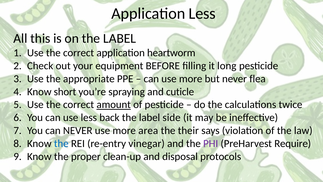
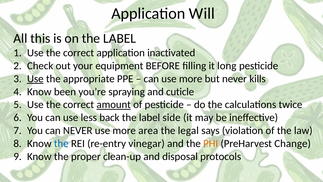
Application Less: Less -> Will (202, 14)
heartworm: heartworm -> inactivated (171, 53)
Use underline: none -> present (35, 79)
flea: flea -> kills (258, 79)
short: short -> been (65, 92)
their: their -> legal (188, 130)
PHI colour: purple -> orange (211, 143)
Require: Require -> Change (293, 143)
